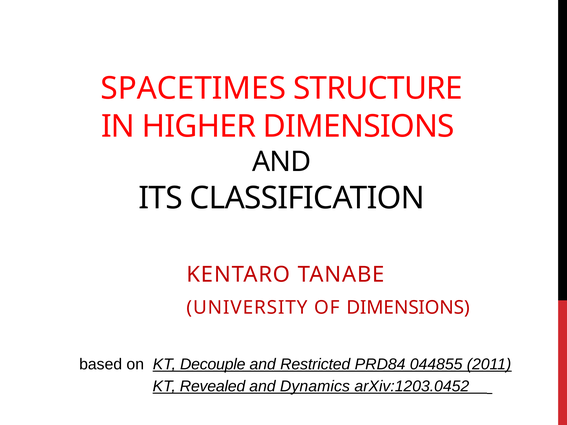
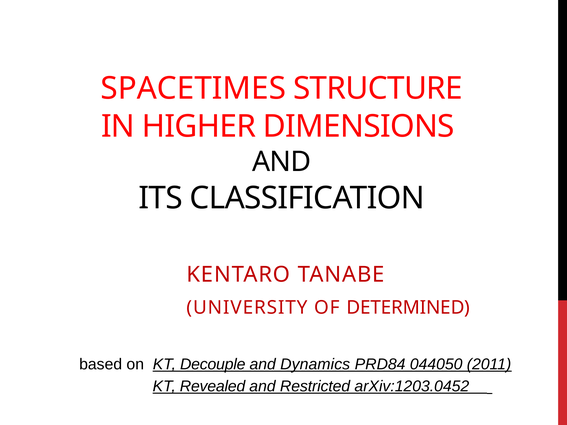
OF DIMENSIONS: DIMENSIONS -> DETERMINED (408, 308)
Restricted: Restricted -> Dynamics (315, 364)
044855: 044855 -> 044050 (436, 364)
Dynamics: Dynamics -> Restricted (315, 386)
